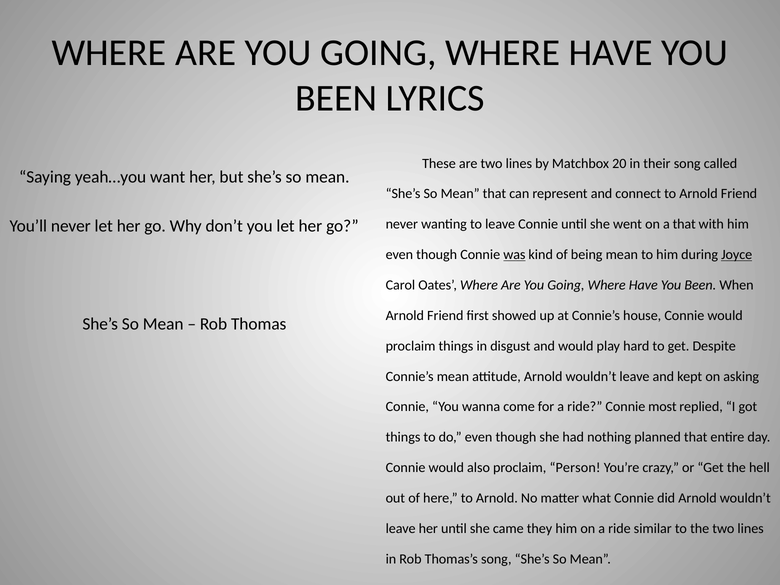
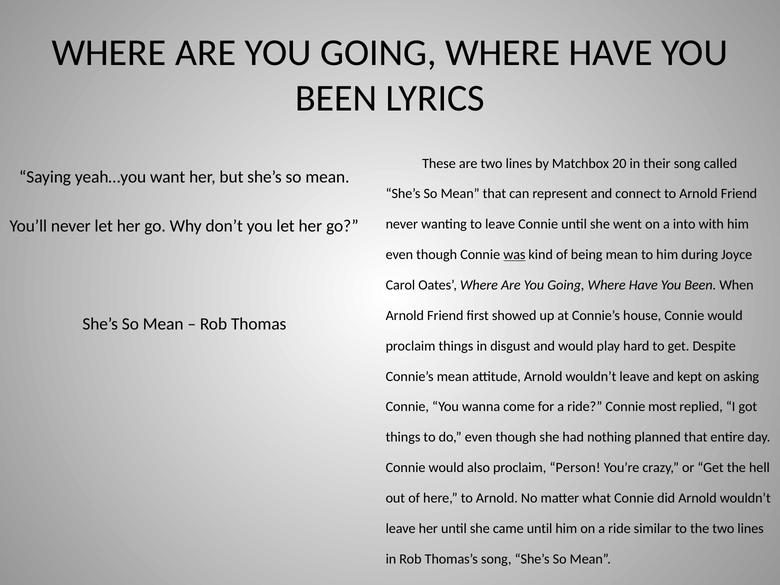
a that: that -> into (684, 224)
Joyce underline: present -> none (737, 255)
came they: they -> until (540, 529)
